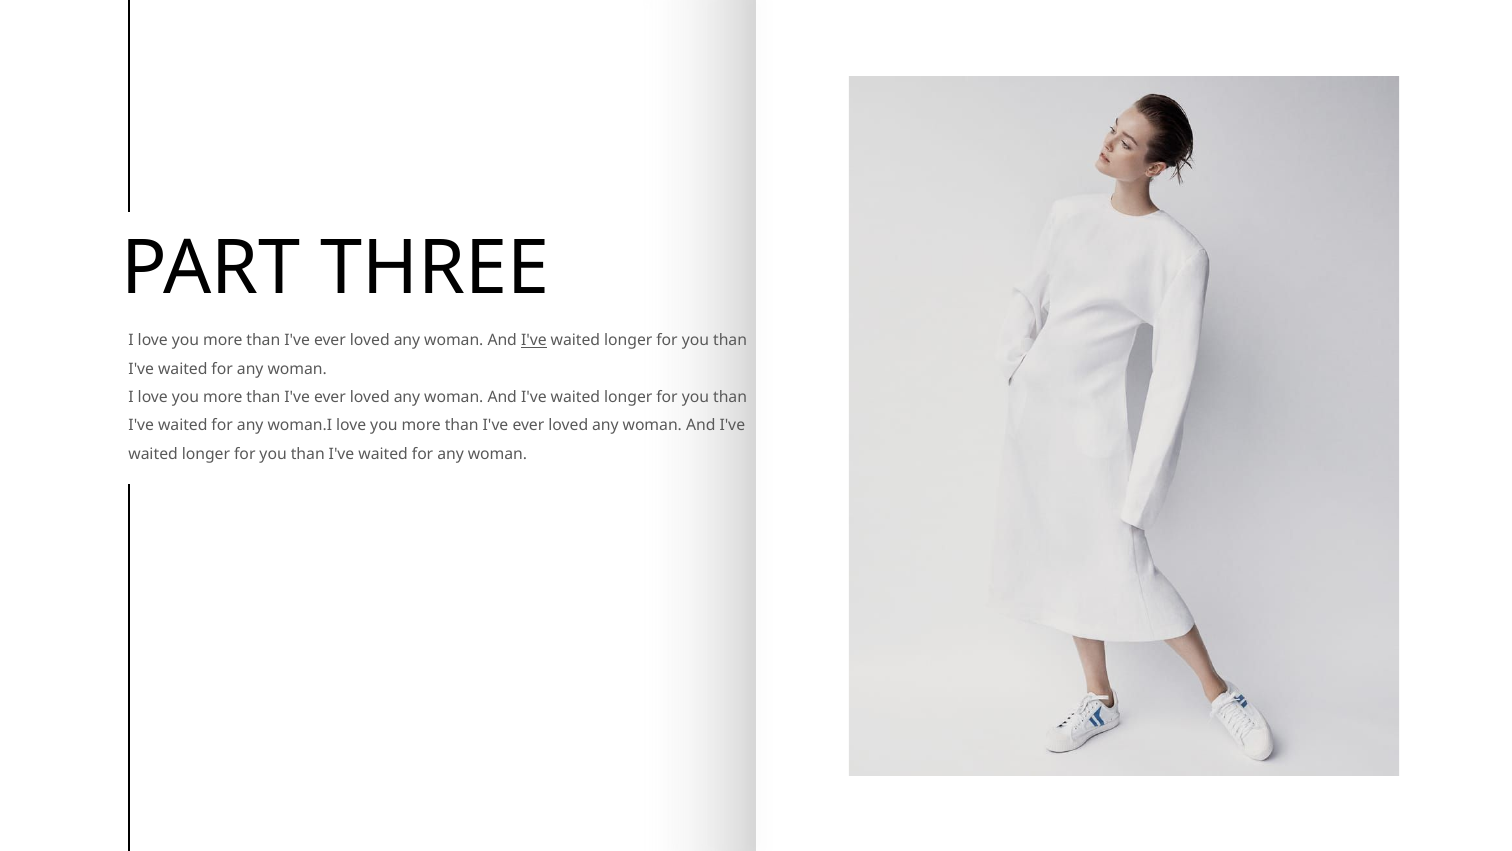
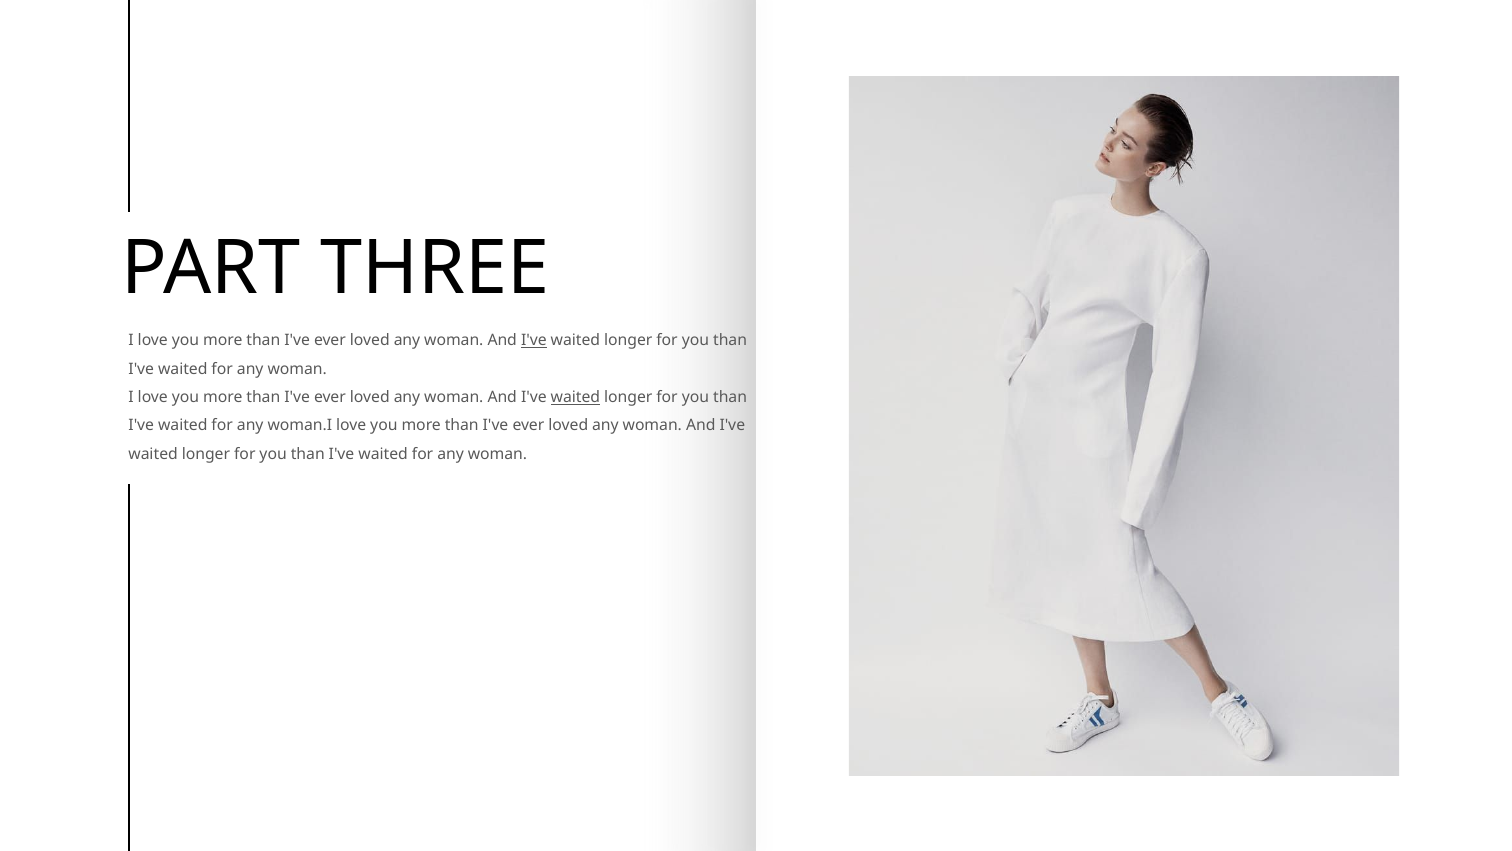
waited underline: none -> present (575, 397)
